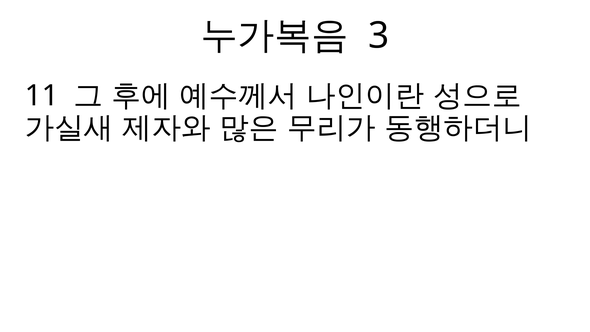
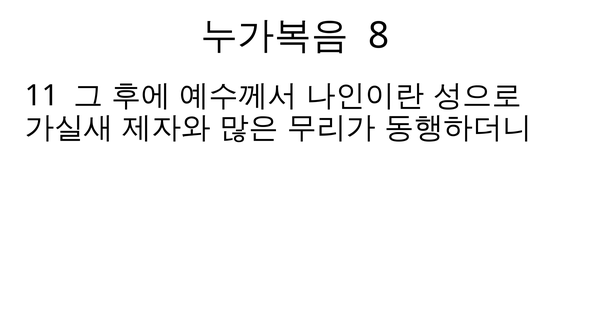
3: 3 -> 8 (379, 36)
